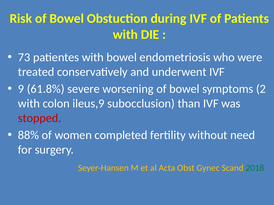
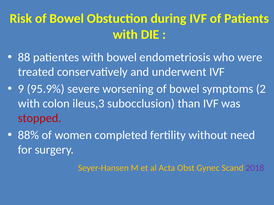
73: 73 -> 88 (24, 57)
61.8%: 61.8% -> 95.9% (46, 89)
ileus,9: ileus,9 -> ileus,3 (89, 104)
2018 colour: green -> purple (255, 168)
